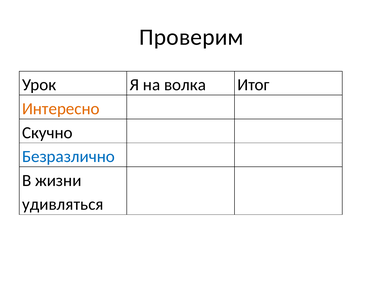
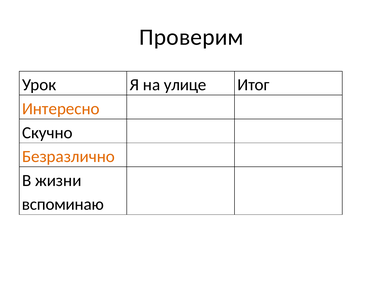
волка: волка -> улице (185, 85)
Безразлично colour: blue -> orange (68, 157)
удивляться: удивляться -> вспоминаю (63, 205)
